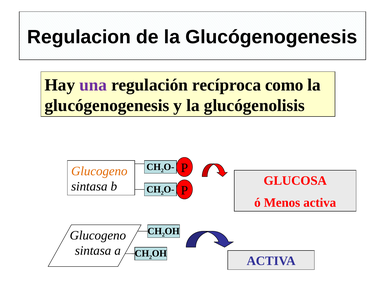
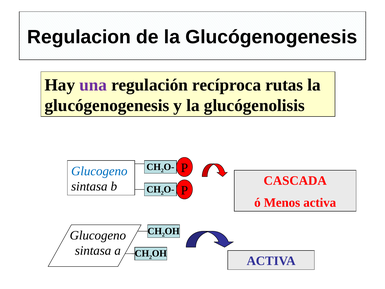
como: como -> rutas (284, 85)
Glucogeno colour: orange -> blue (99, 171)
GLUCOSA: GLUCOSA -> CASCADA (295, 181)
